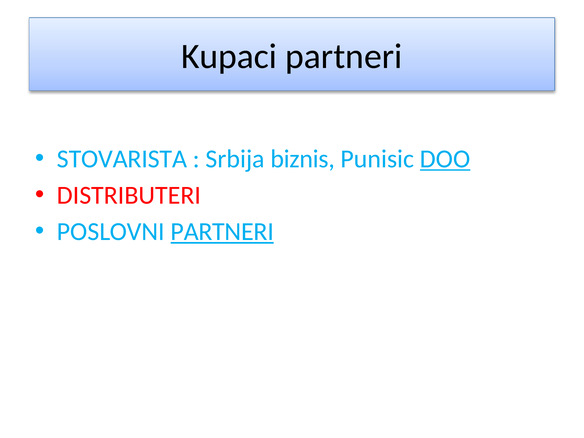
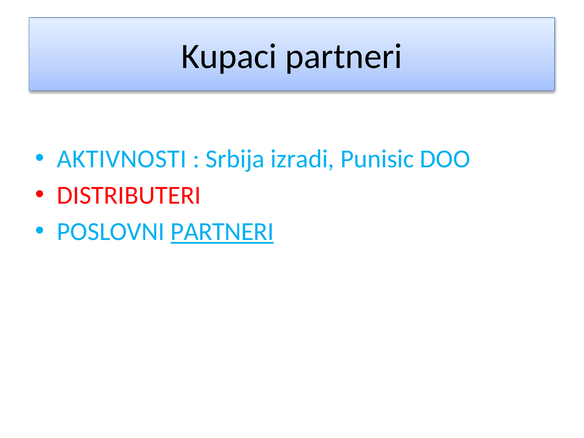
STOVARISTA: STOVARISTA -> AKTIVNOSTI (122, 159)
biznis: biznis -> izradi (302, 159)
DOO underline: present -> none (445, 159)
